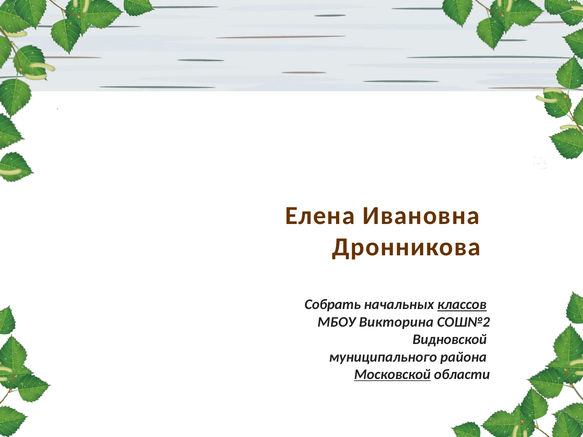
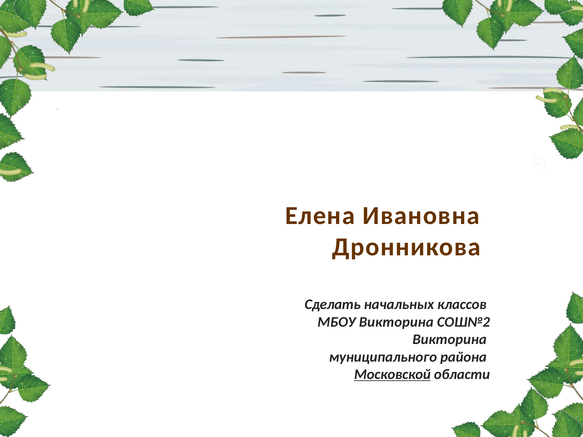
Собрать: Собрать -> Сделать (333, 305)
классов underline: present -> none (462, 305)
Видновской: Видновской -> Викторина (450, 340)
